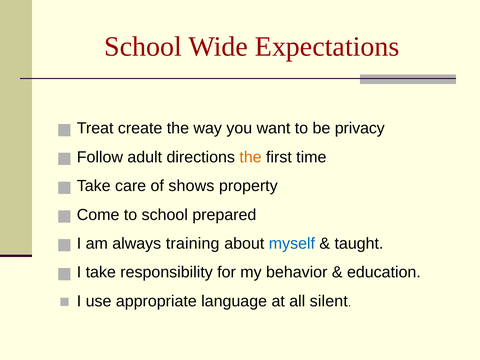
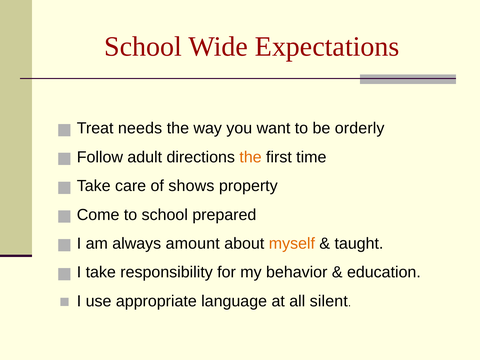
create: create -> needs (140, 128)
privacy: privacy -> orderly (360, 128)
training: training -> amount (193, 244)
myself colour: blue -> orange (292, 244)
